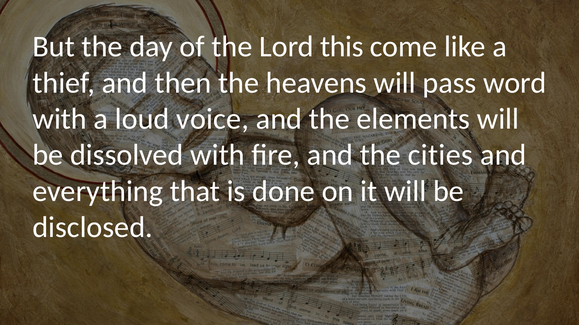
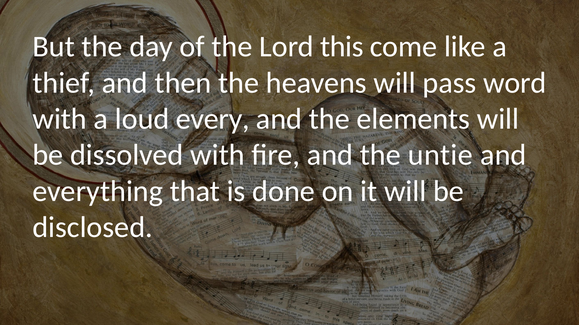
voice: voice -> every (213, 119)
cities: cities -> untie (440, 155)
